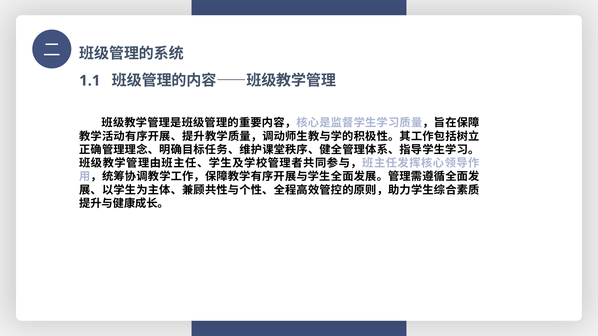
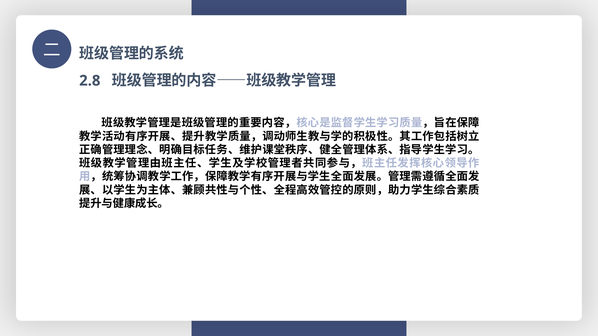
1.1: 1.1 -> 2.8 (90, 81)
